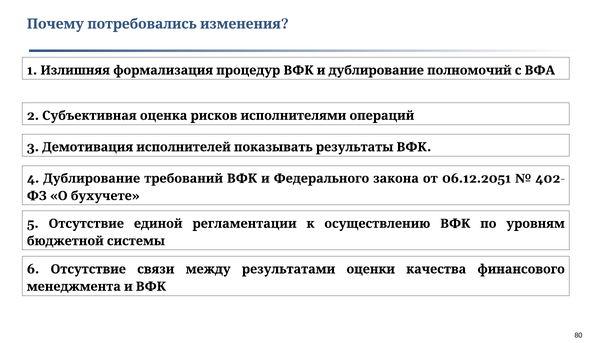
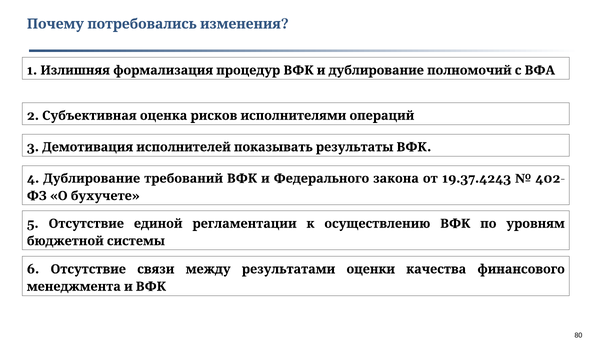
06.12.2051: 06.12.2051 -> 19.37.4243 (477, 178)
